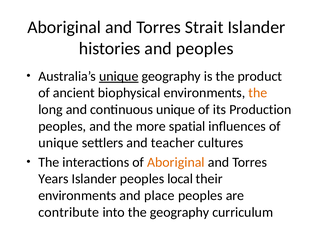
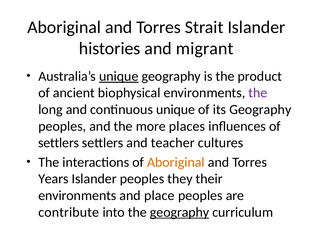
and peoples: peoples -> migrant (205, 49)
the colour: orange -> purple (258, 93)
its Production: Production -> Geography (260, 110)
spatial: spatial -> places (187, 127)
unique: unique -> settlers (59, 143)
local: local -> they (180, 179)
geography underline: none -> present (180, 213)
